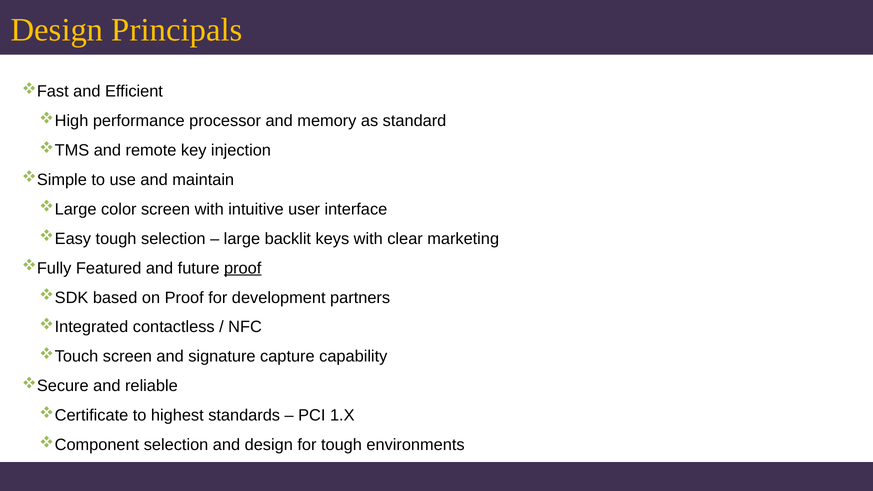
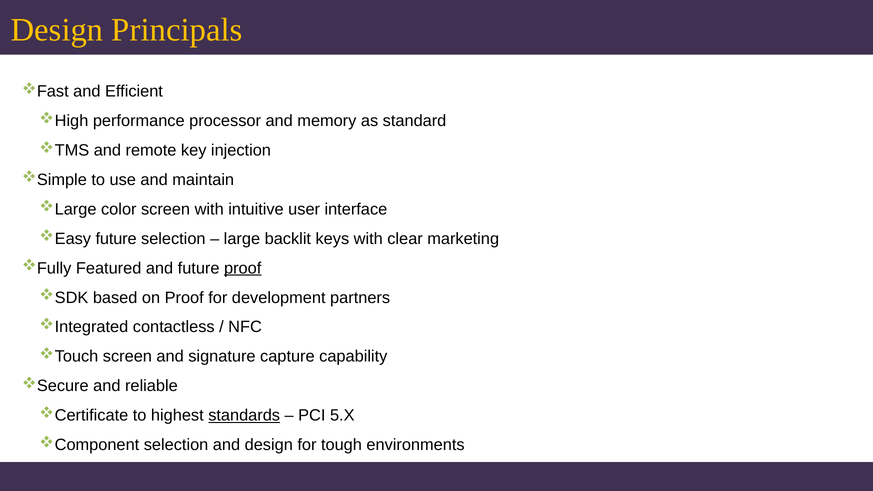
tough: tough -> future (116, 239)
standards underline: none -> present (244, 415)
1.X: 1.X -> 5.X (342, 415)
